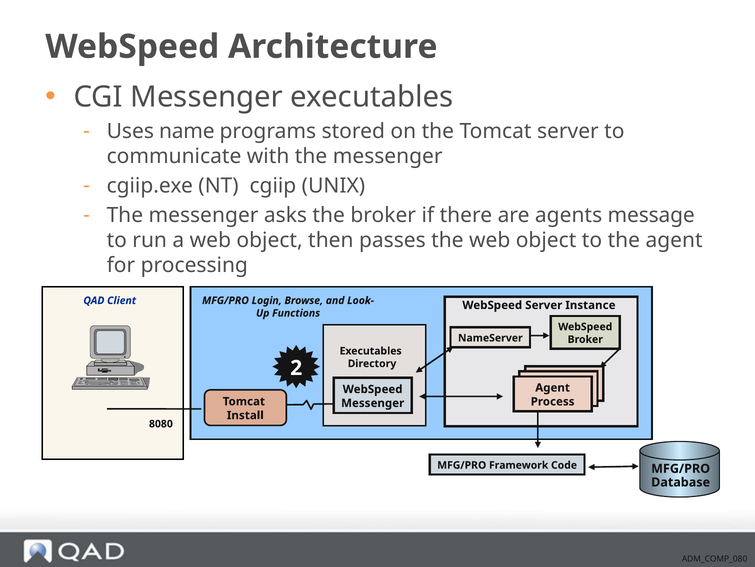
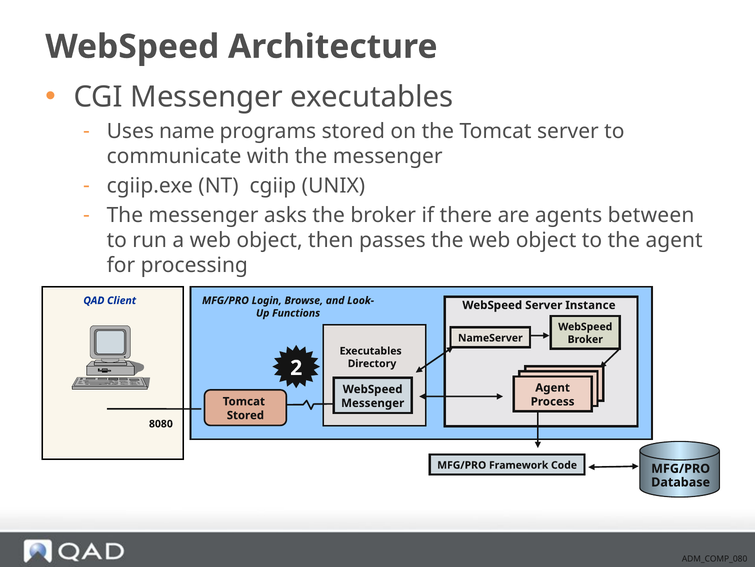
message: message -> between (651, 215)
Install: Install -> Stored (245, 415)
